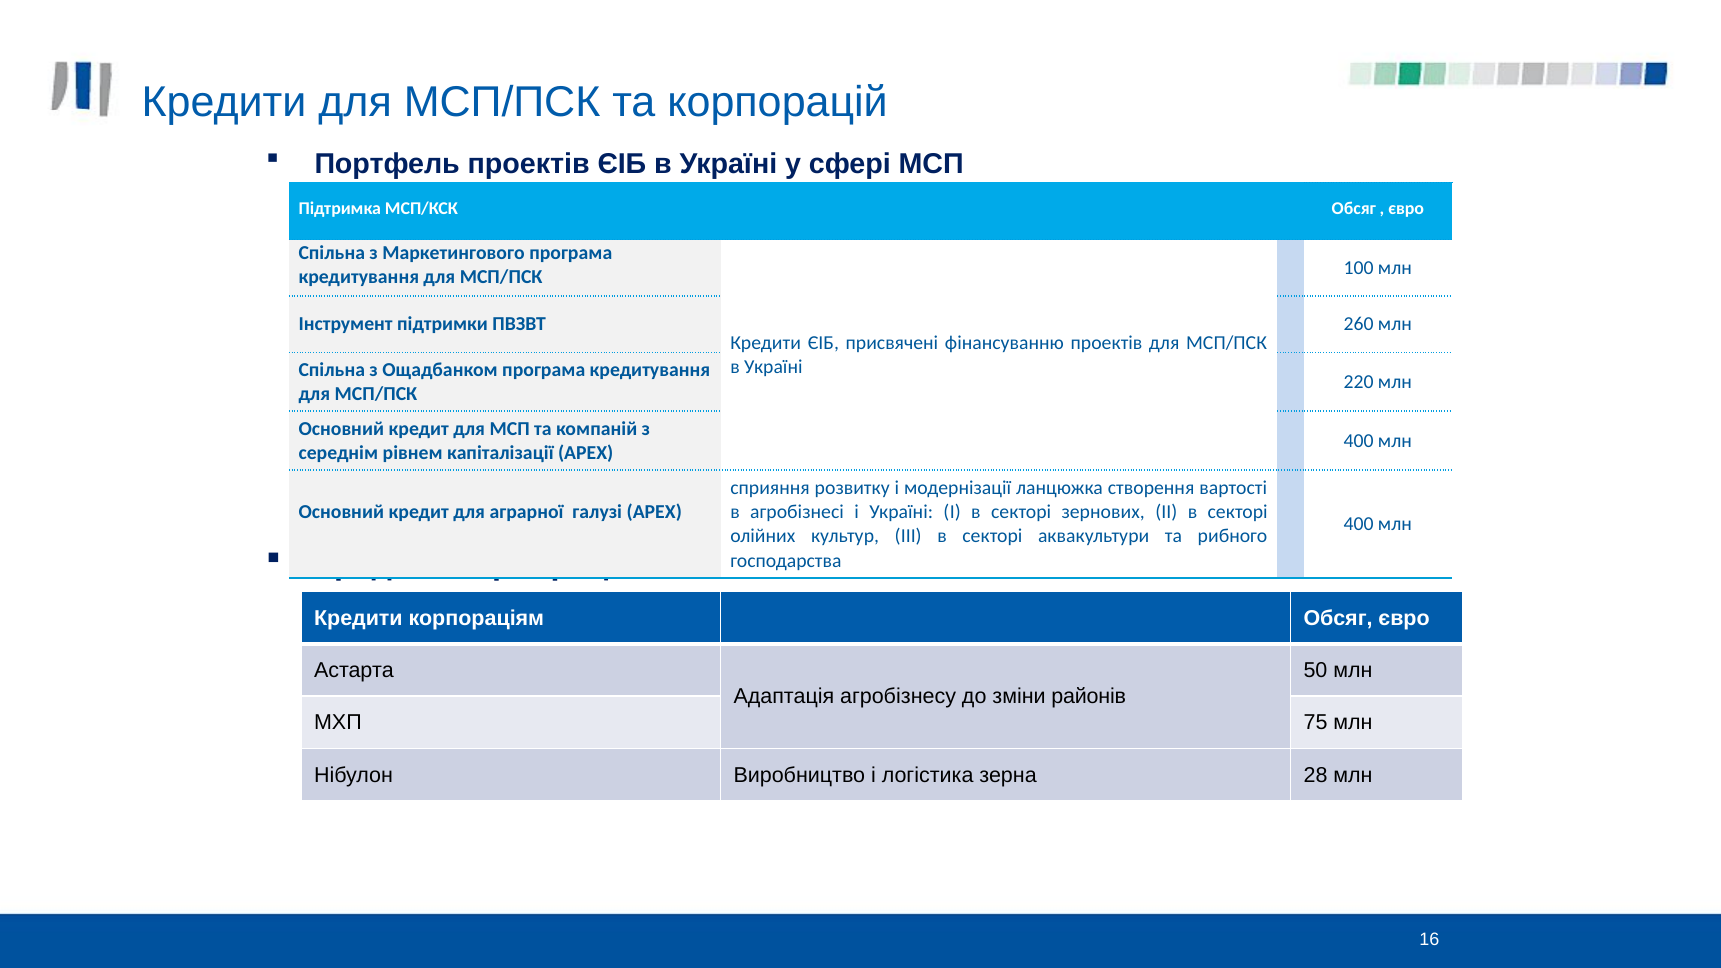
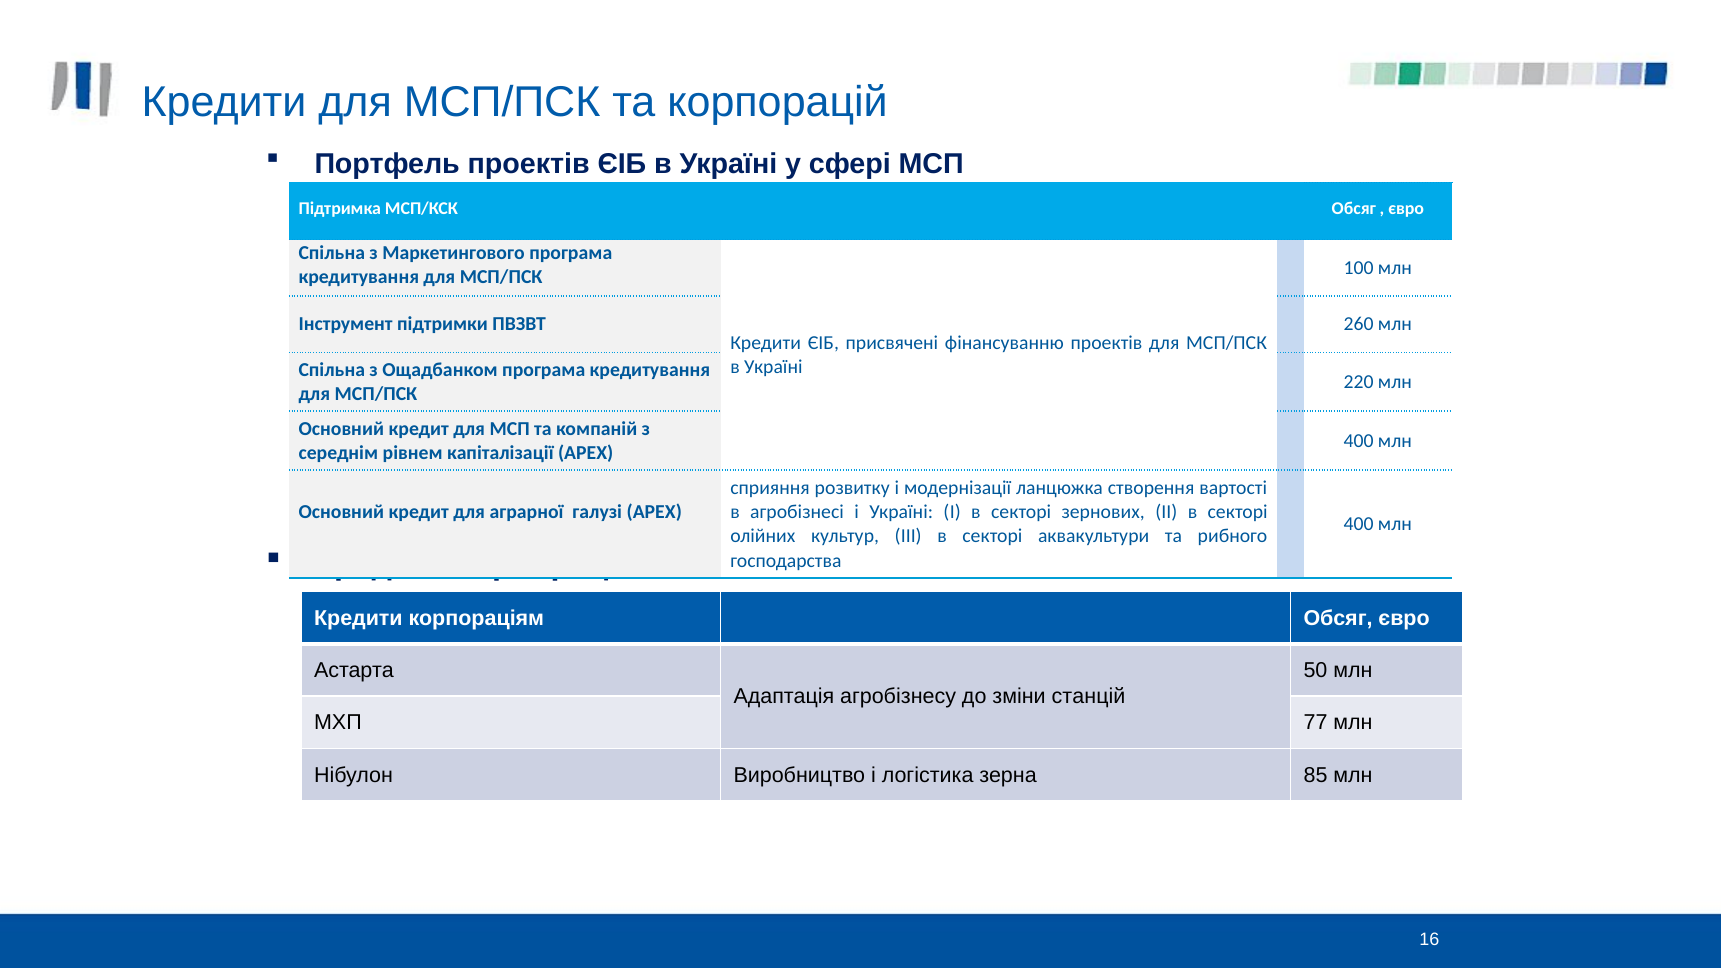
районів: районів -> станцій (1089, 697)
75: 75 -> 77 (1316, 723)
28: 28 -> 85 (1316, 775)
